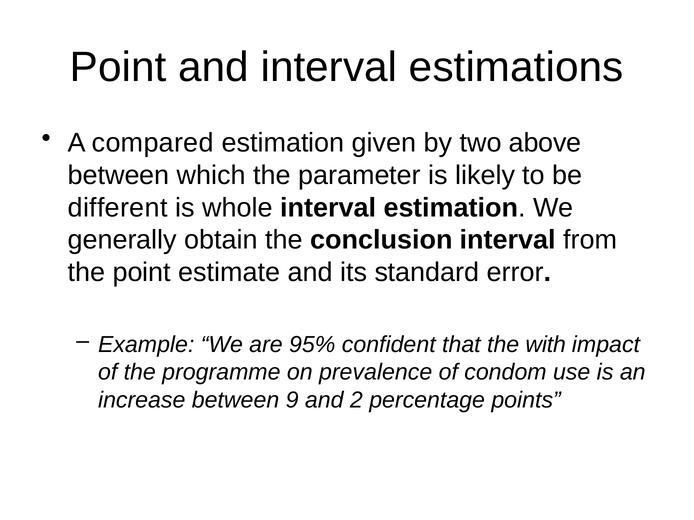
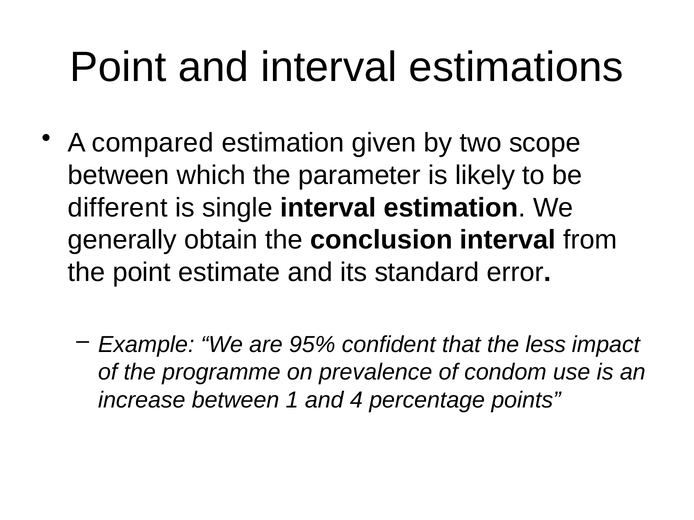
above: above -> scope (545, 143)
whole: whole -> single (237, 208)
with: with -> less (546, 345)
9: 9 -> 1 (292, 400)
2: 2 -> 4 (356, 400)
